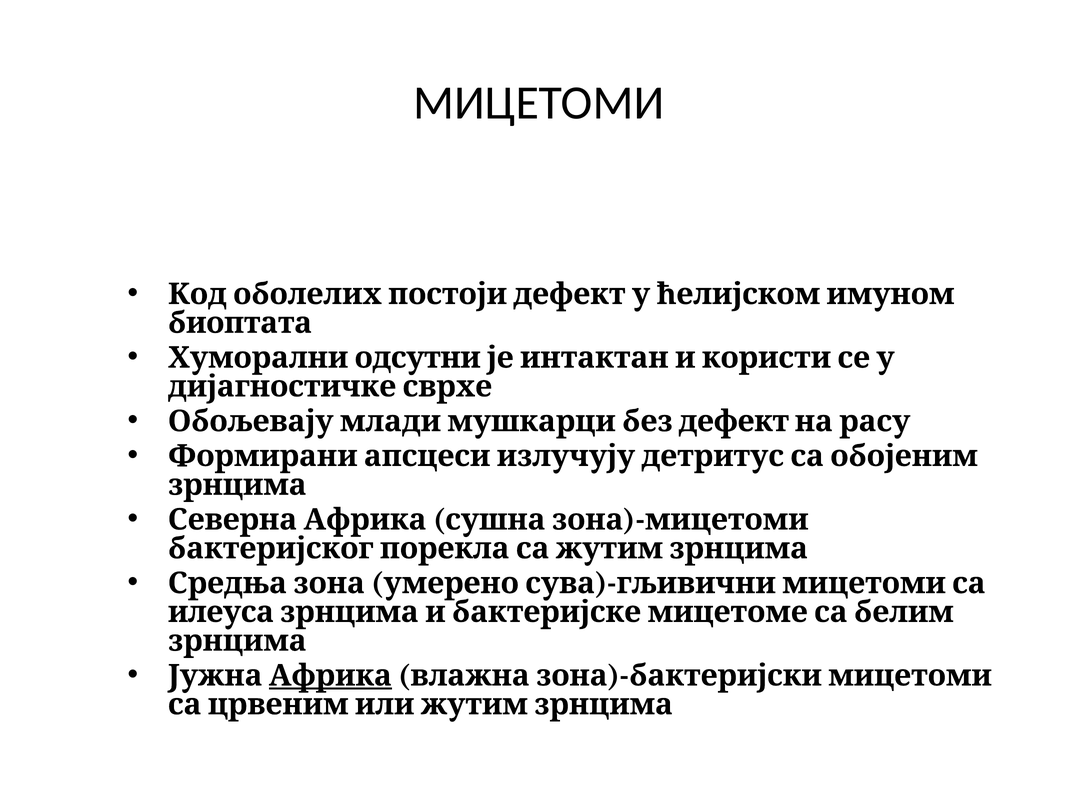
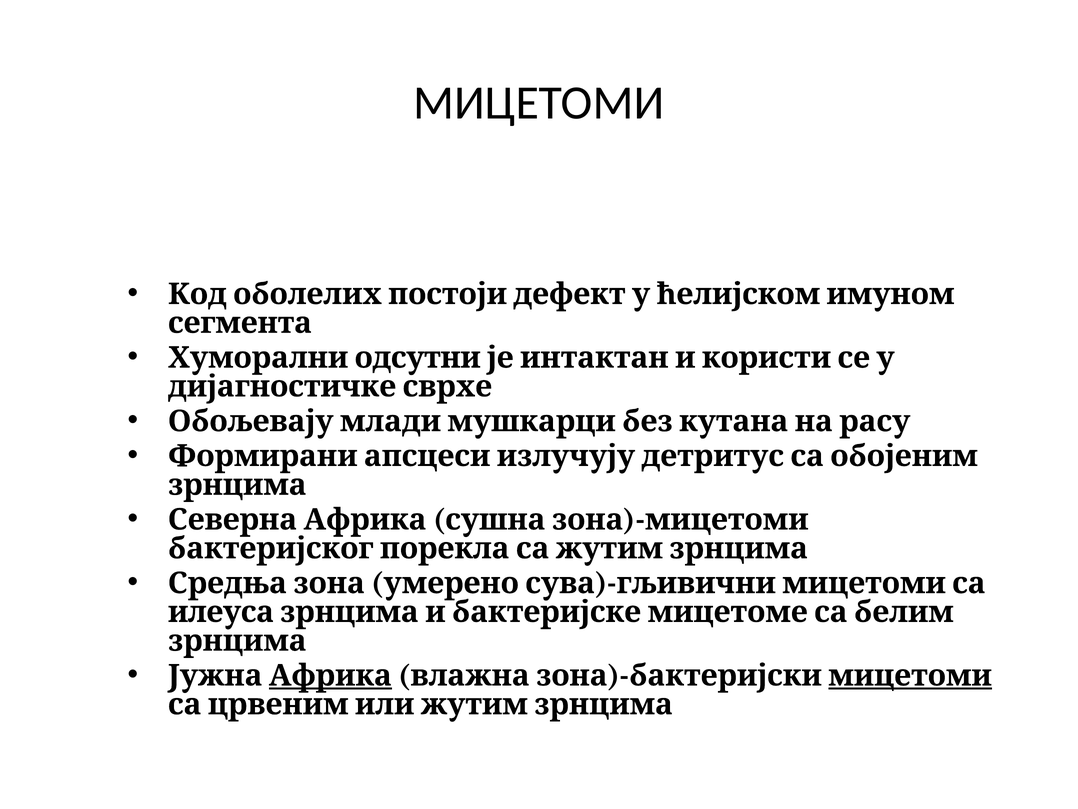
биоптата: биоптата -> сегмента (240, 323)
без дефект: дефект -> кутана (734, 421)
мицетоми underline: none -> present (910, 675)
